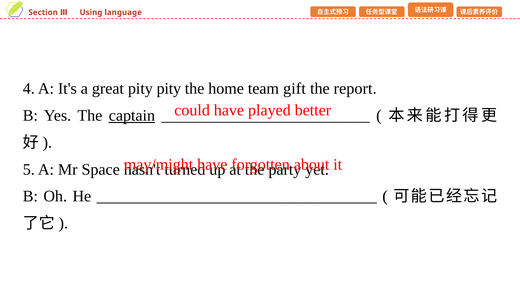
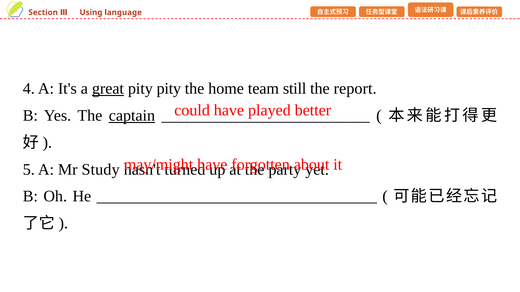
great underline: none -> present (108, 89)
gift: gift -> still (295, 89)
Space: Space -> Study (101, 170)
